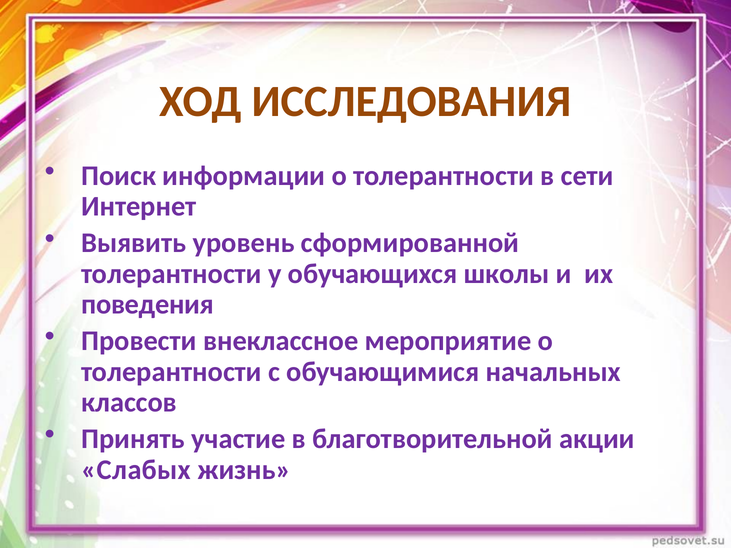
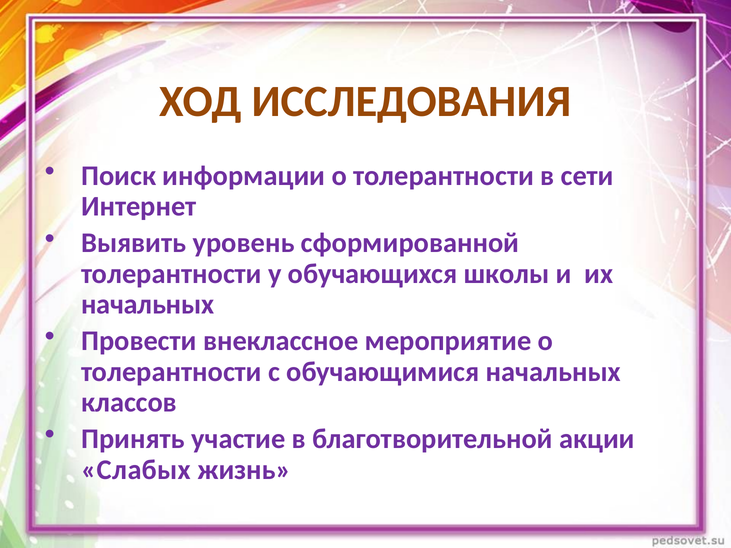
поведения: поведения -> начальных (148, 305)
